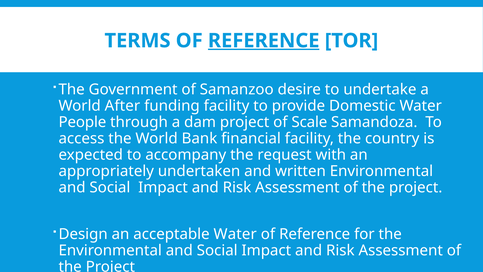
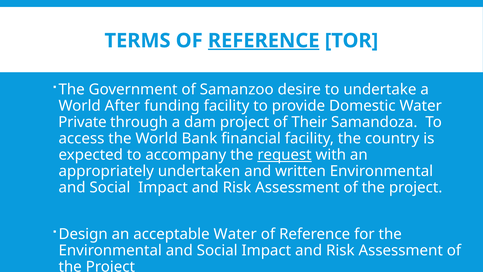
People: People -> Private (82, 122)
Scale: Scale -> Their (309, 122)
request underline: none -> present (284, 155)
